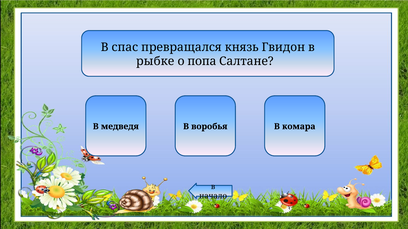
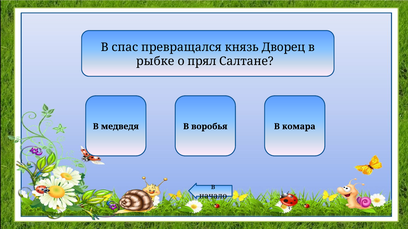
Гвидoн: Гвидoн -> Двoрец (283, 47)
попа: попа -> прял (202, 62)
